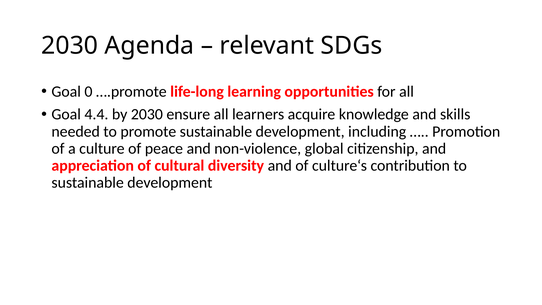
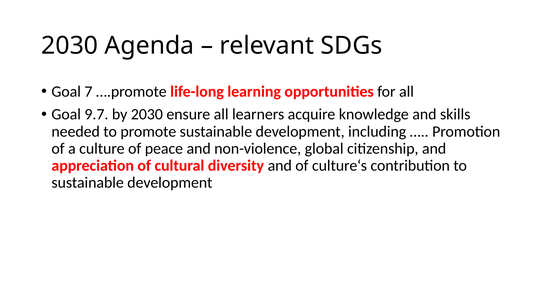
0: 0 -> 7 (88, 92)
4.4: 4.4 -> 9.7 (96, 114)
